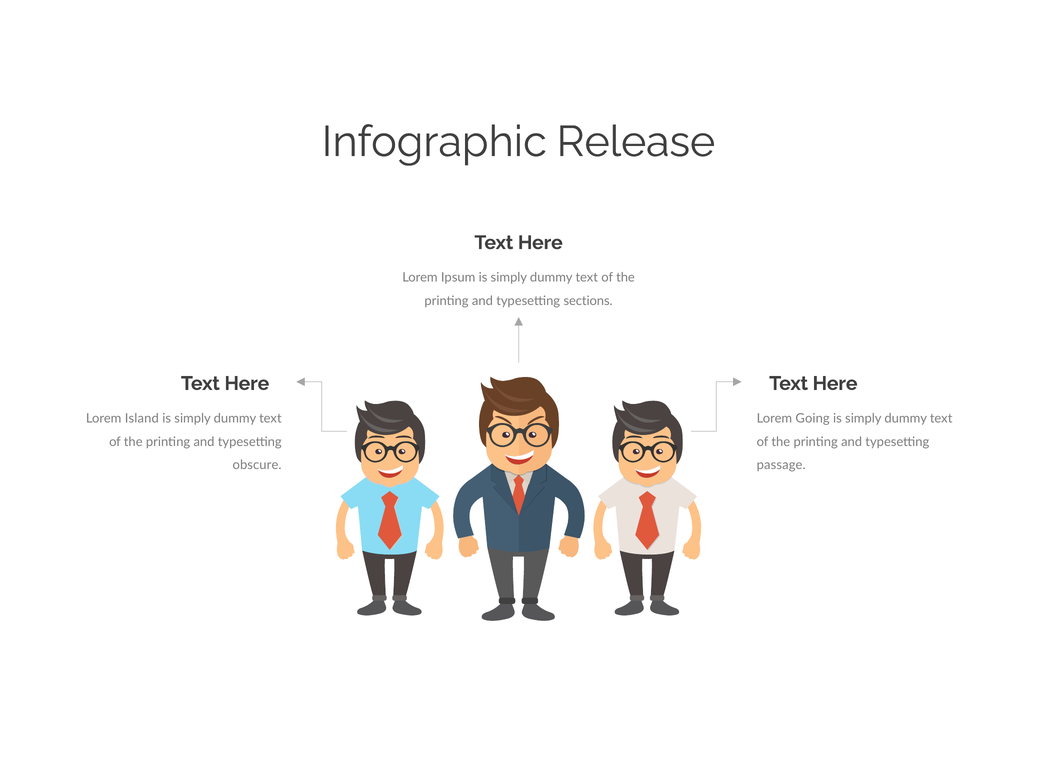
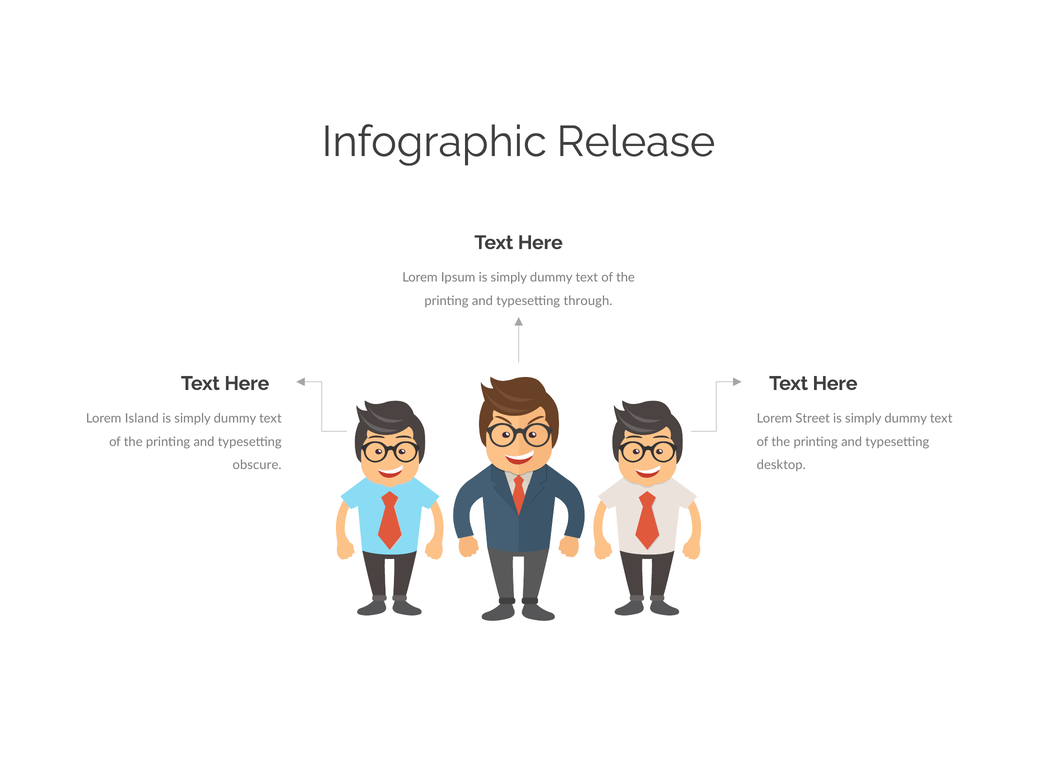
sections: sections -> through (588, 301)
Going: Going -> Street (813, 418)
passage: passage -> desktop (781, 465)
